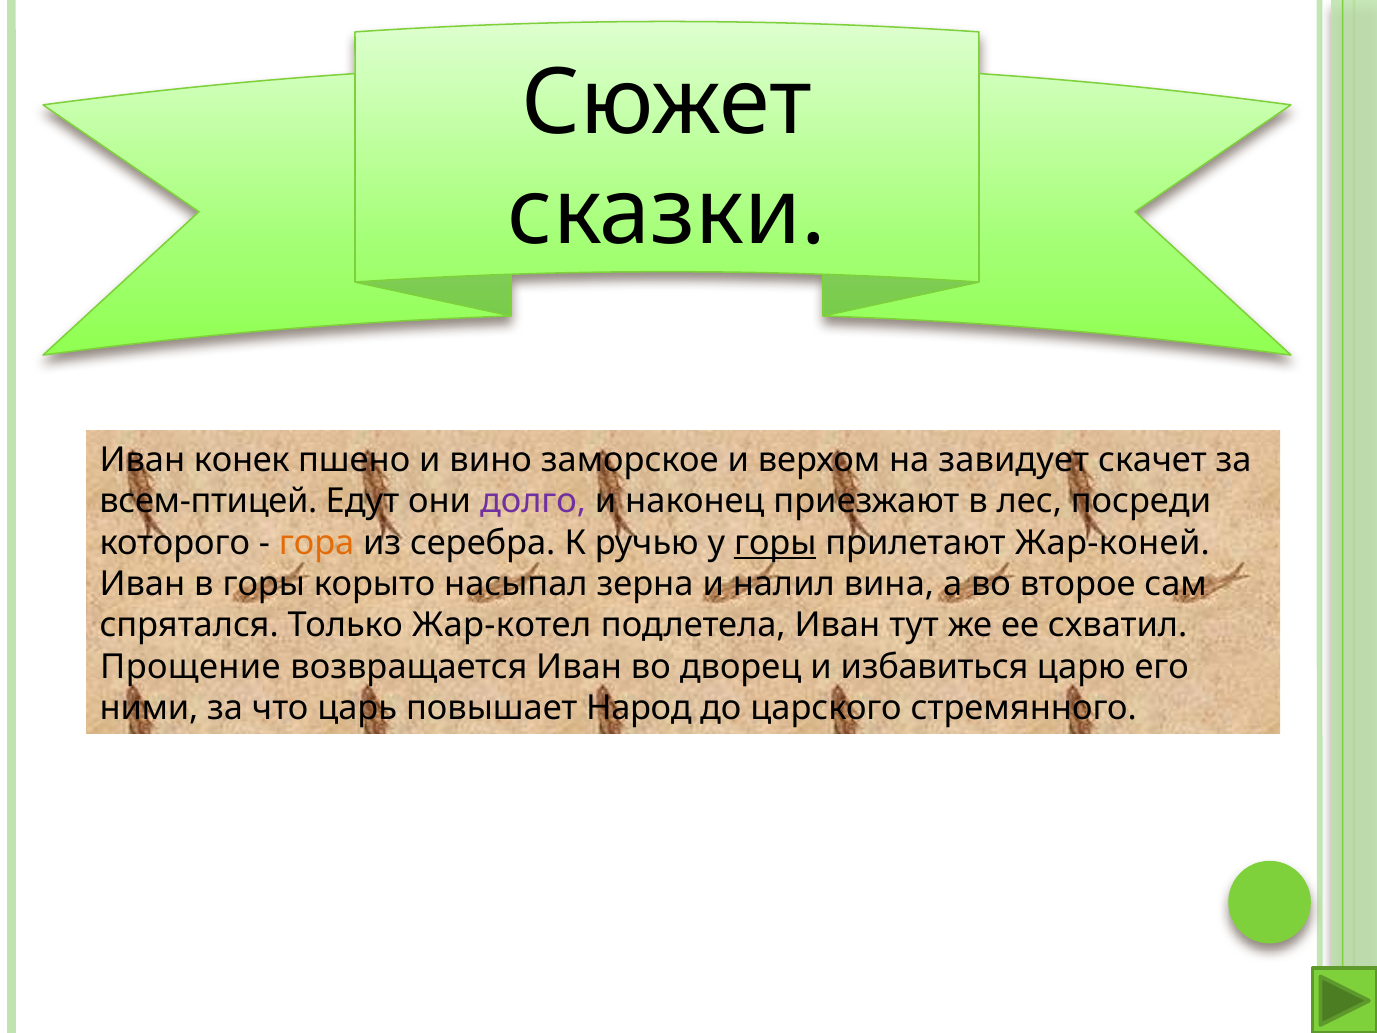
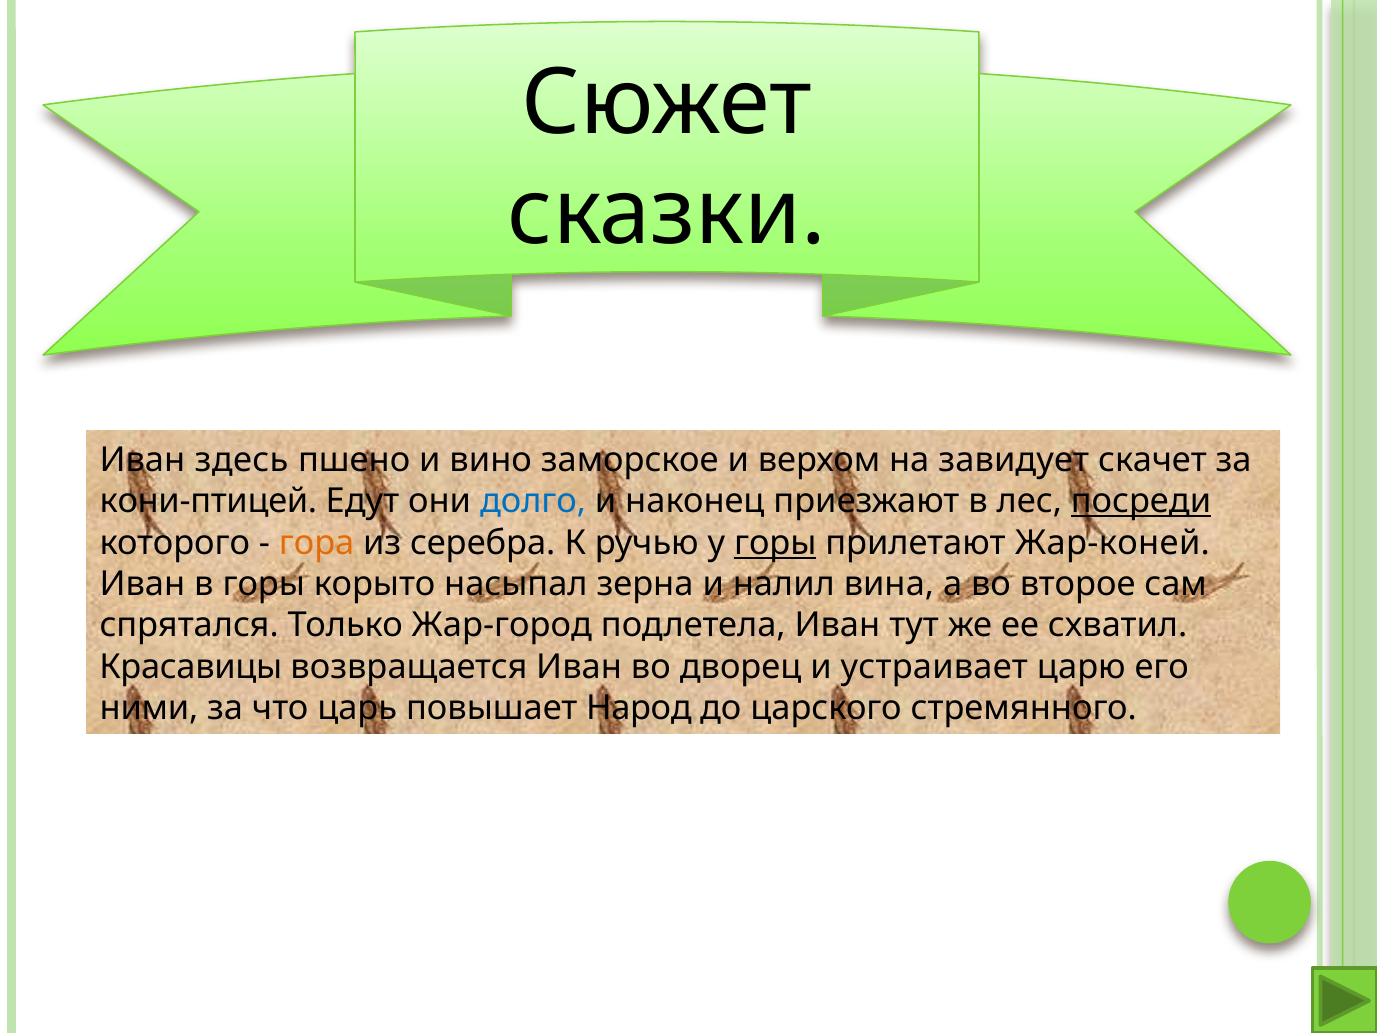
конек: конек -> здесь (242, 460)
всем-птицей: всем-птицей -> кони-птицей (208, 501)
долго colour: purple -> blue (533, 501)
посреди underline: none -> present (1141, 501)
Жар-котел: Жар-котел -> Жар-город (502, 625)
Прощение: Прощение -> Красавицы (191, 667)
избавиться: избавиться -> устраивает (934, 667)
